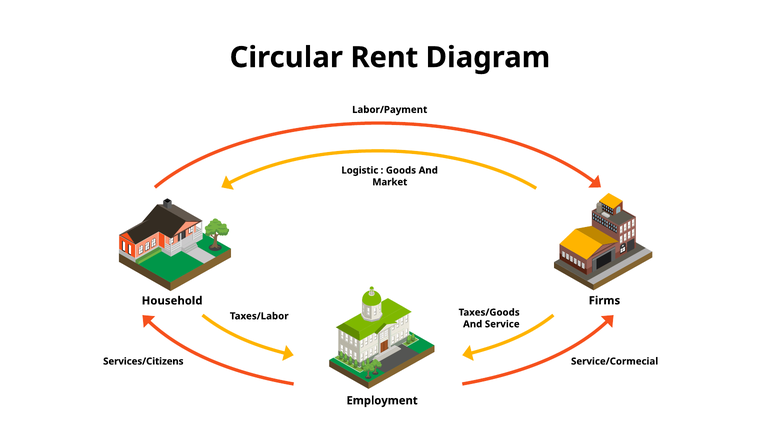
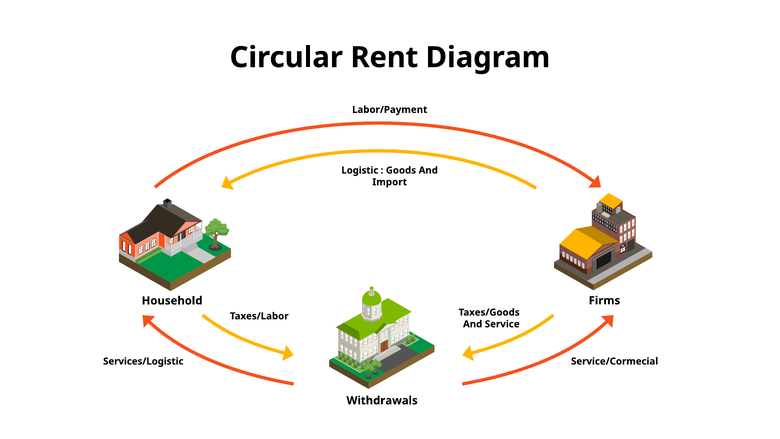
Market: Market -> Import (390, 182)
Services/Citizens: Services/Citizens -> Services/Logistic (143, 361)
Employment: Employment -> Withdrawals (382, 400)
